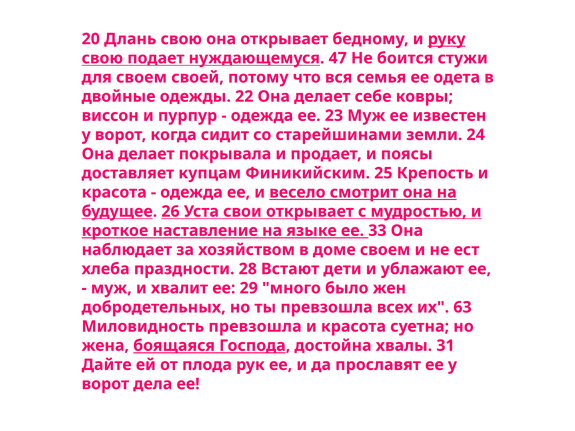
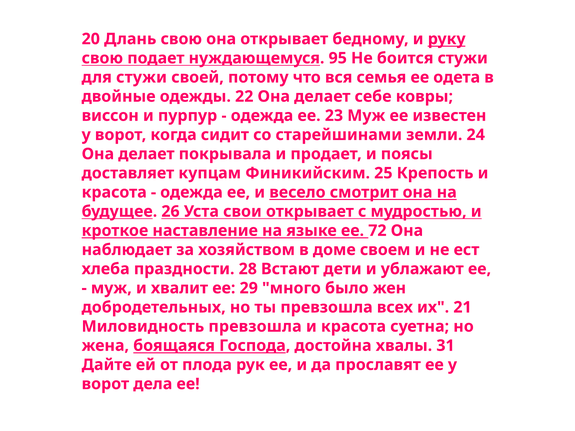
47: 47 -> 95 (338, 58)
для своем: своем -> стужи (141, 77)
33: 33 -> 72 (377, 231)
63: 63 -> 21 (462, 307)
